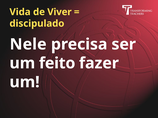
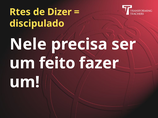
Vida: Vida -> Rtes (20, 12)
Viver: Viver -> Dizer (59, 12)
